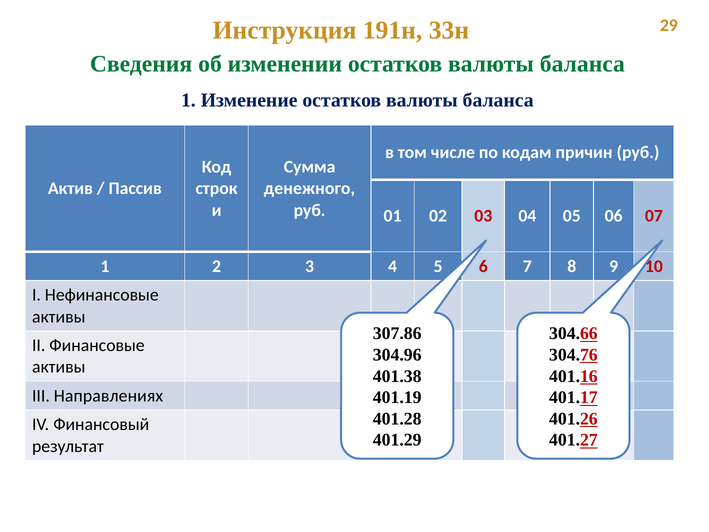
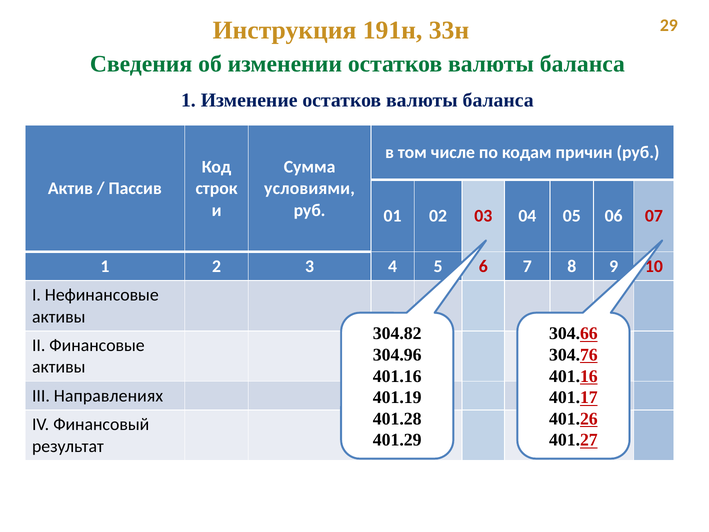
денежного: денежного -> условиями (309, 189)
307.86: 307.86 -> 304.82 (397, 333)
401.38: 401.38 -> 401.16 (397, 376)
